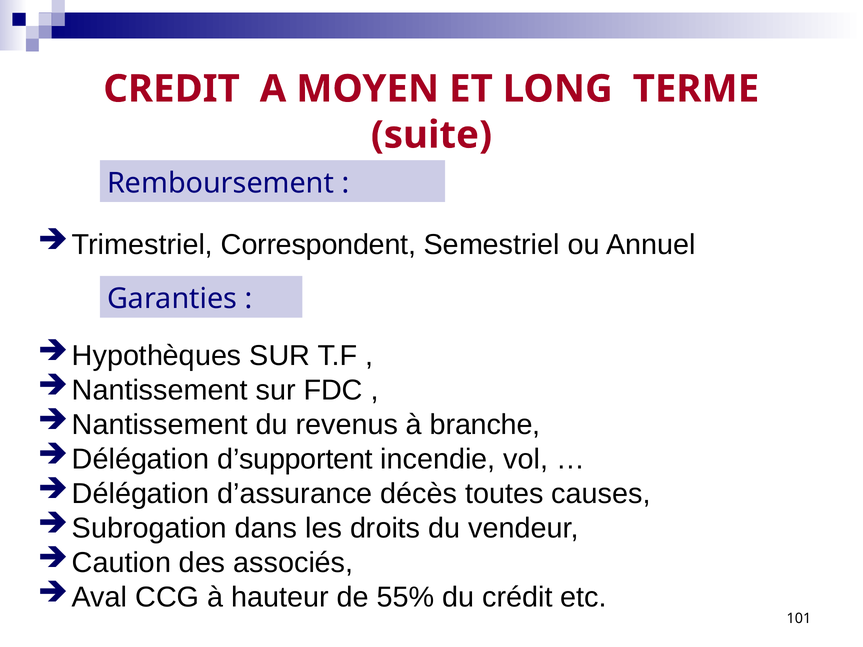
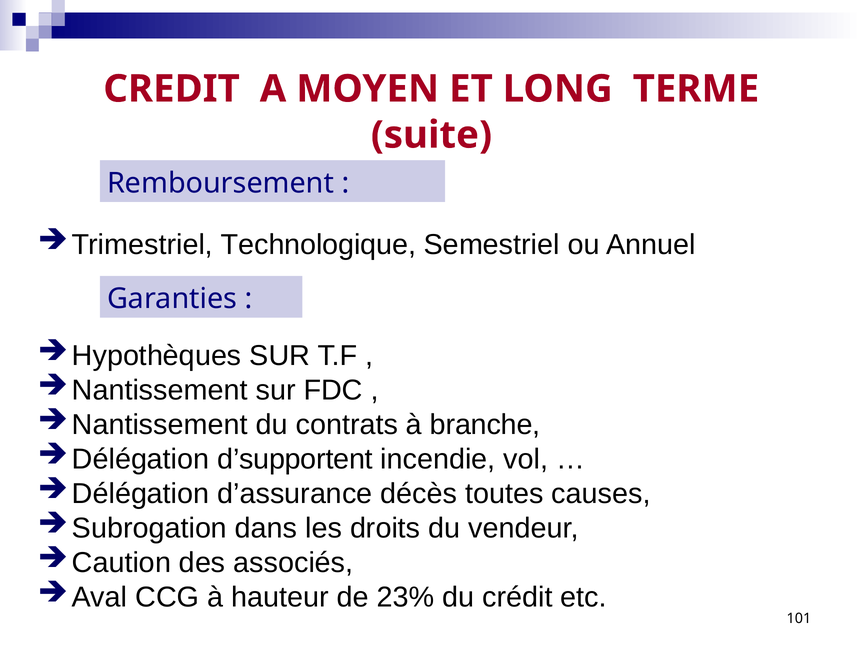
Correspondent: Correspondent -> Technologique (318, 245)
revenus: revenus -> contrats (347, 425)
55%: 55% -> 23% (405, 597)
